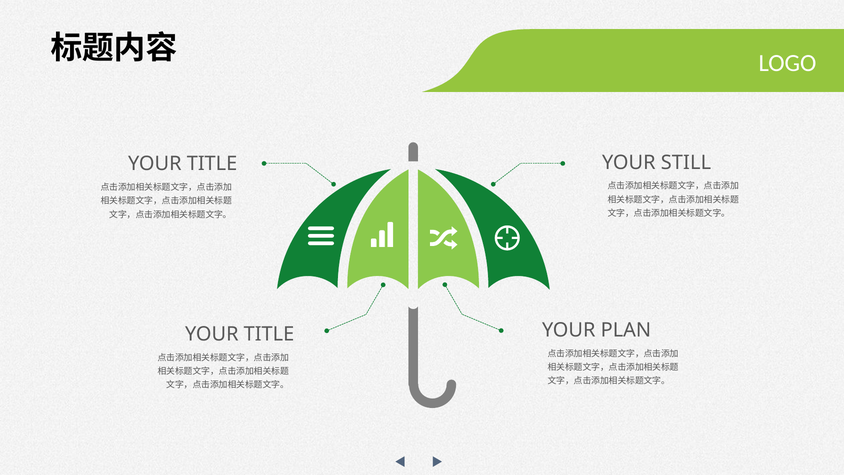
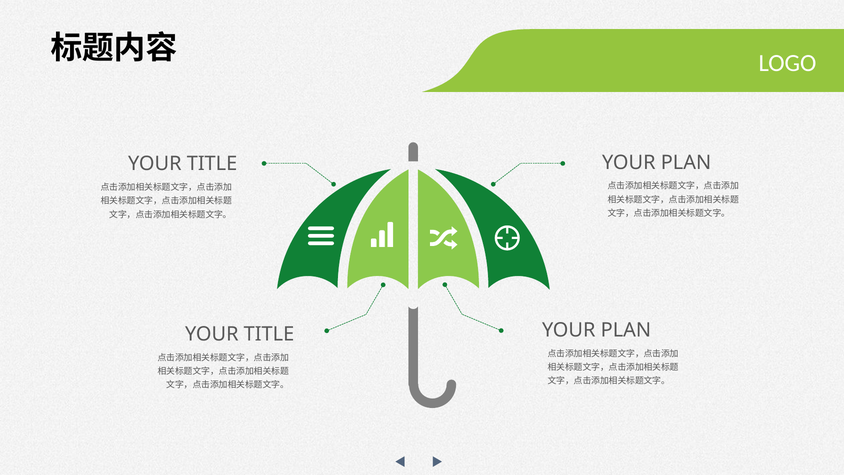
STILL: STILL -> PLAN (686, 162)
